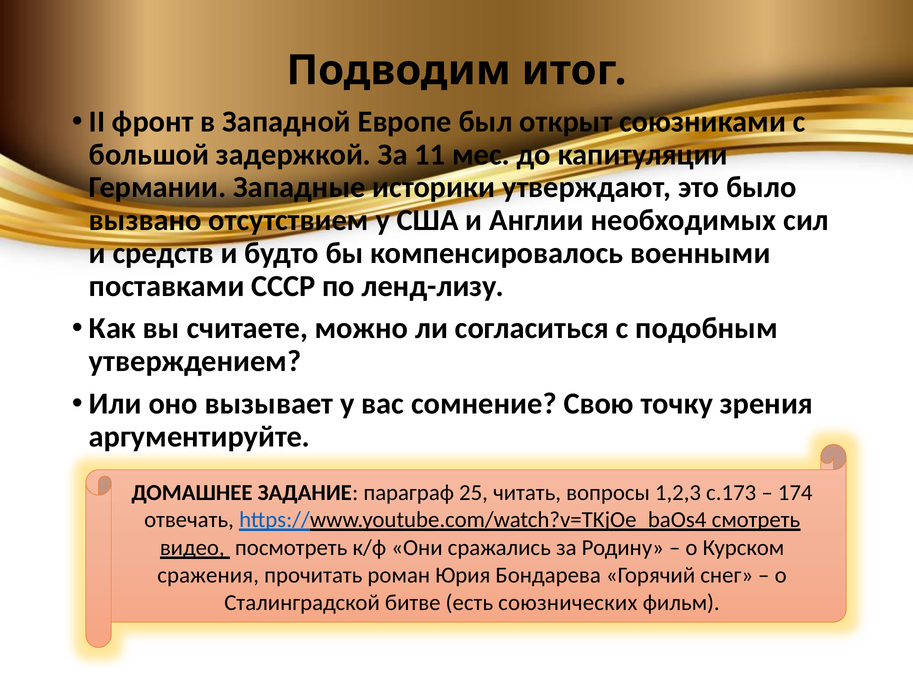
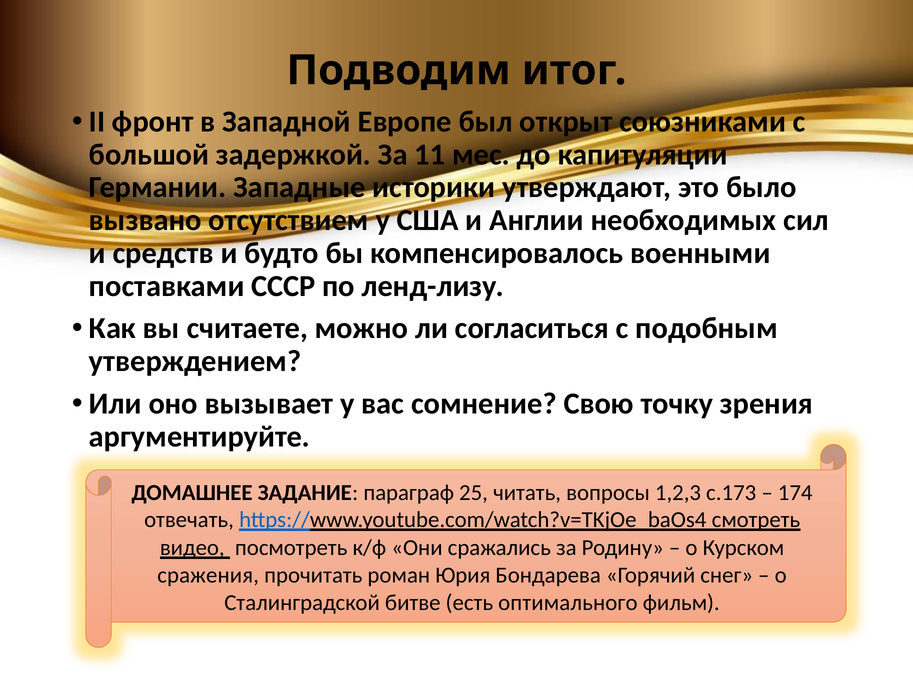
союзнических: союзнических -> оптимального (568, 602)
